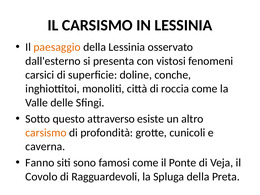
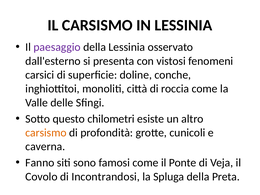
paesaggio colour: orange -> purple (57, 47)
attraverso: attraverso -> chilometri (111, 119)
Ragguardevoli: Ragguardevoli -> Incontrandosi (106, 177)
